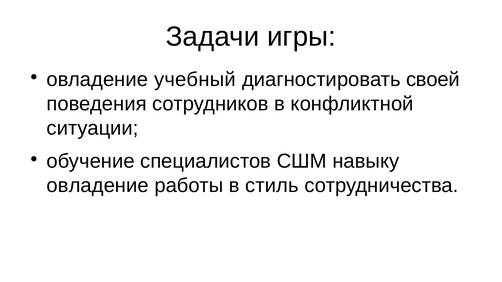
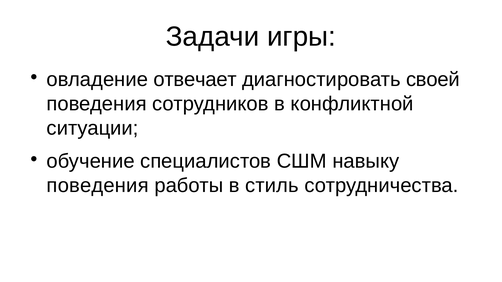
учебный: учебный -> отвечает (195, 80)
овладение: овладение -> поведения (98, 186)
